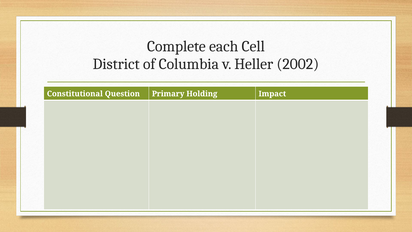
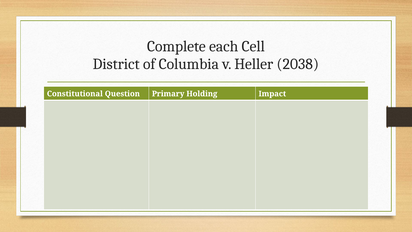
2002: 2002 -> 2038 (298, 64)
